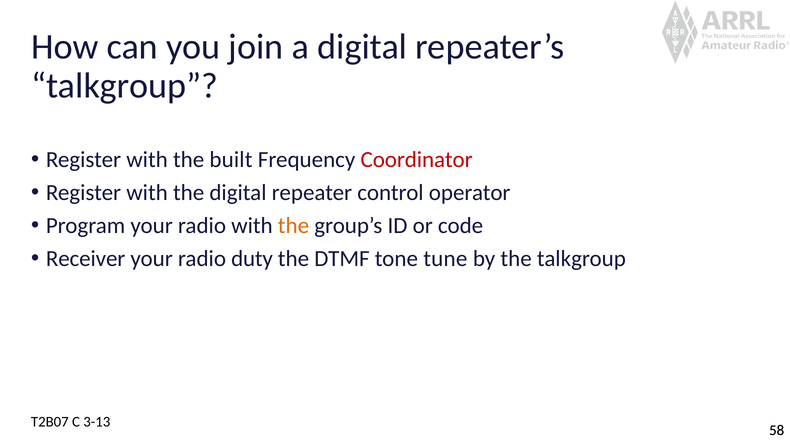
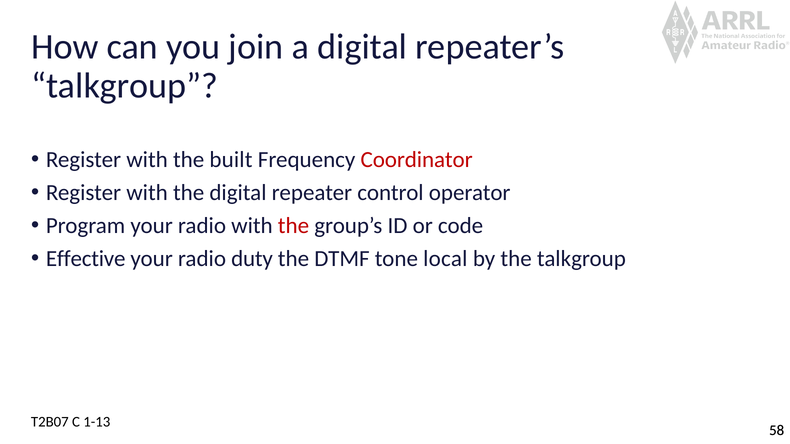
the colour: orange -> red (293, 226)
Receiver: Receiver -> Effective (86, 259)
tune: tune -> local (445, 259)
3-13: 3-13 -> 1-13 (97, 422)
